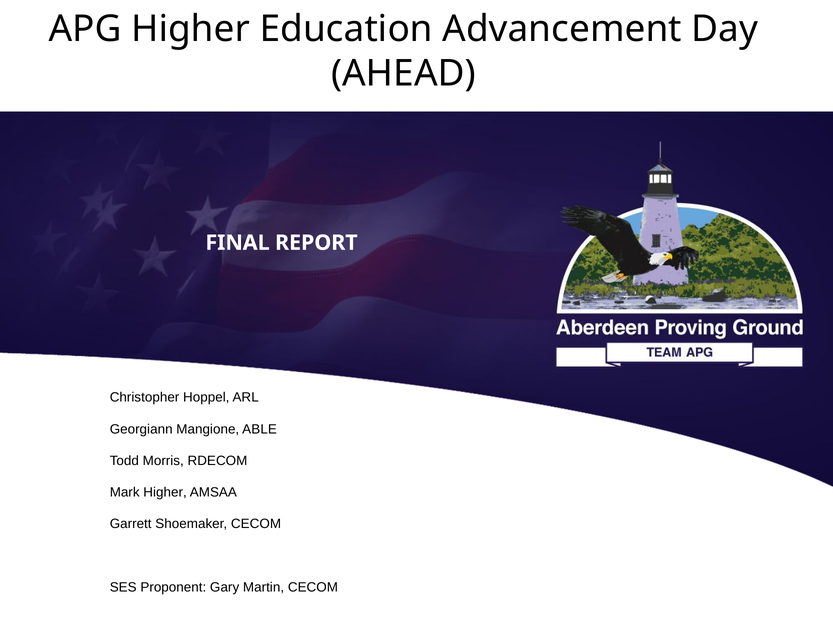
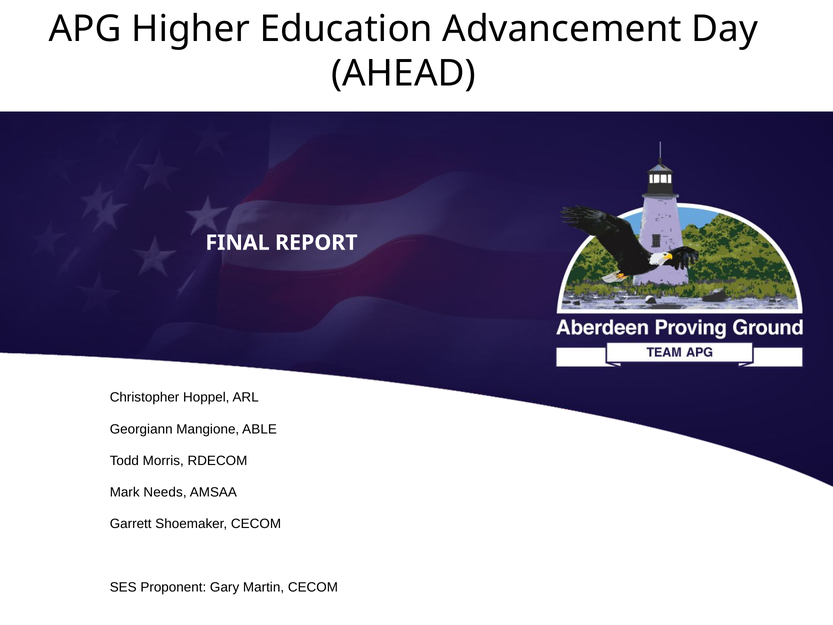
Mark Higher: Higher -> Needs (165, 492)
